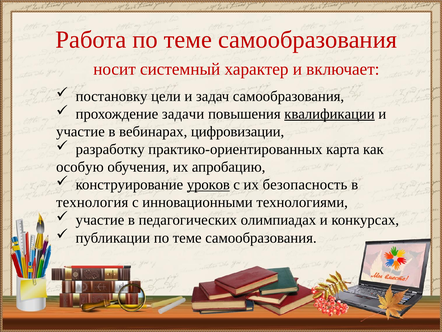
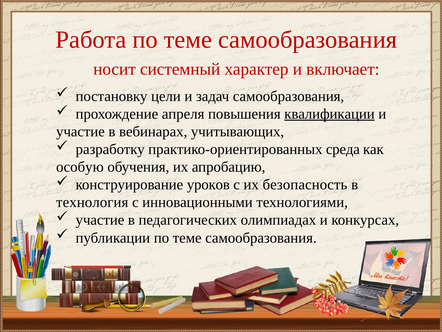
задачи: задачи -> апреля (183, 114)
цифровизации: цифровизации -> учитывающих (238, 131)
карта: карта -> среда (343, 149)
уроков underline: present -> none (208, 184)
